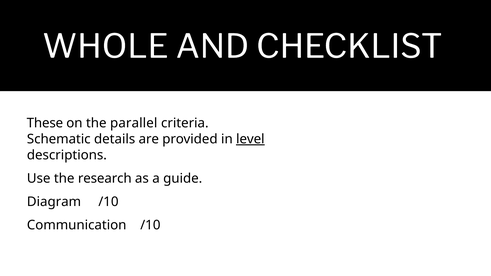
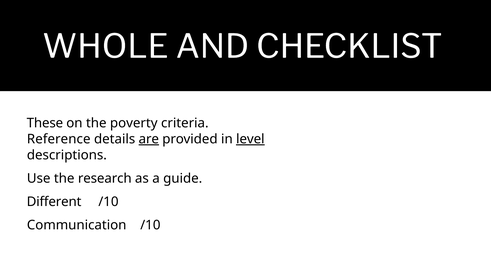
parallel: parallel -> poverty (134, 123)
Schematic: Schematic -> Reference (59, 139)
are underline: none -> present (149, 139)
Diagram: Diagram -> Different (54, 202)
